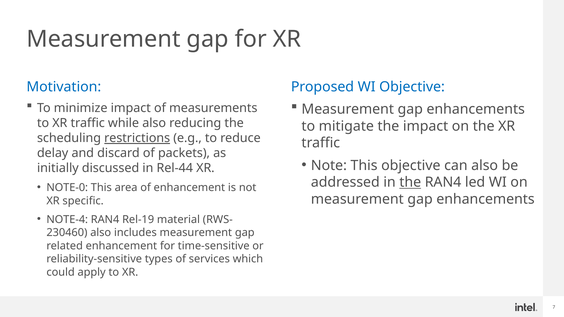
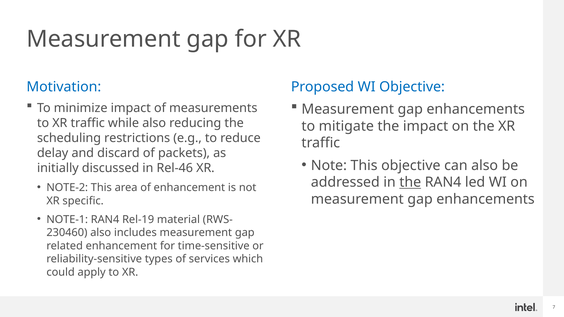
restrictions underline: present -> none (137, 138)
Rel-44: Rel-44 -> Rel-46 (175, 168)
NOTE-0: NOTE-0 -> NOTE-2 (67, 188)
NOTE-4: NOTE-4 -> NOTE-1 (67, 220)
